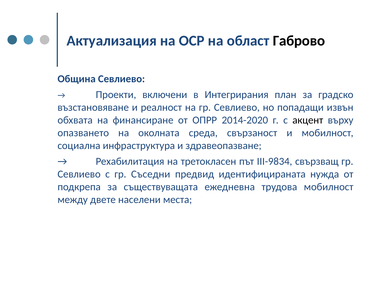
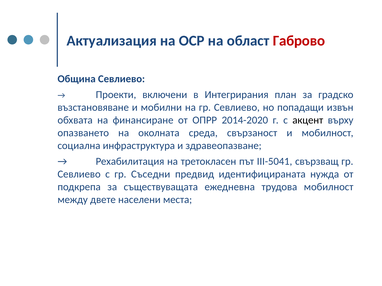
Габрово colour: black -> red (299, 41)
реалност: реалност -> мобилни (161, 108)
ІІІ-9834: ІІІ-9834 -> ІІІ-5041 (275, 162)
